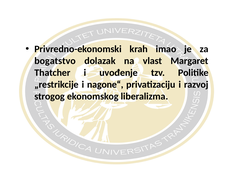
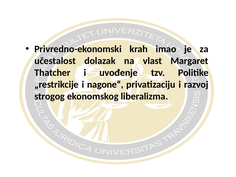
bogatstvo: bogatstvo -> učestalost (55, 61)
